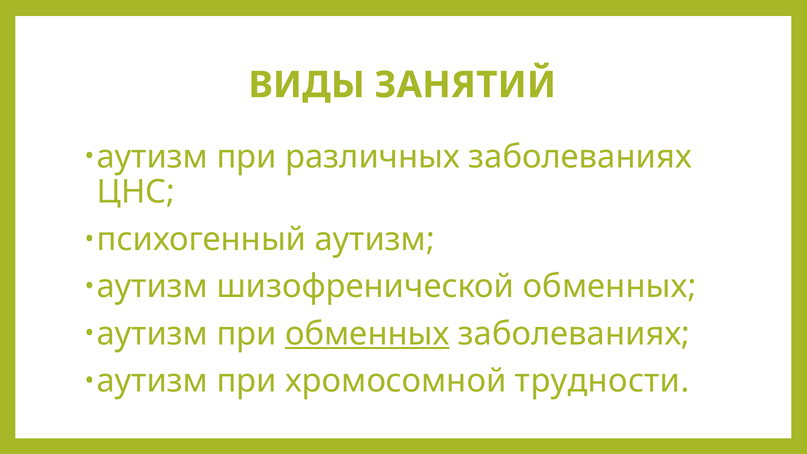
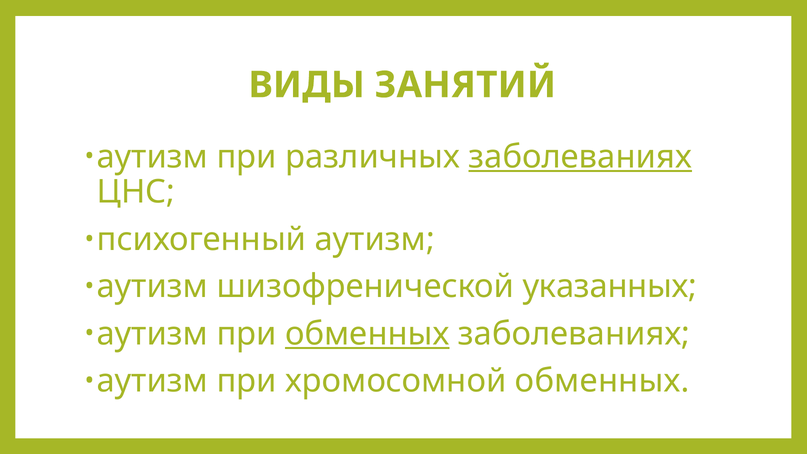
заболеваниях underline: none -> present (580, 157)
шизофренической обменных: обменных -> указанных (610, 286)
хромосомной трудности: трудности -> обменных (602, 381)
